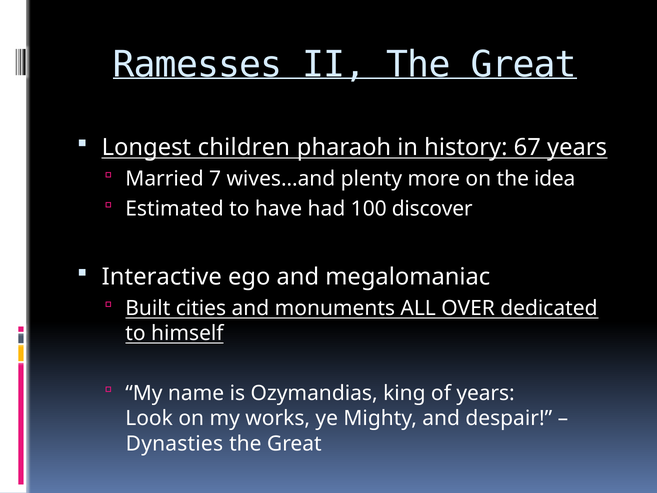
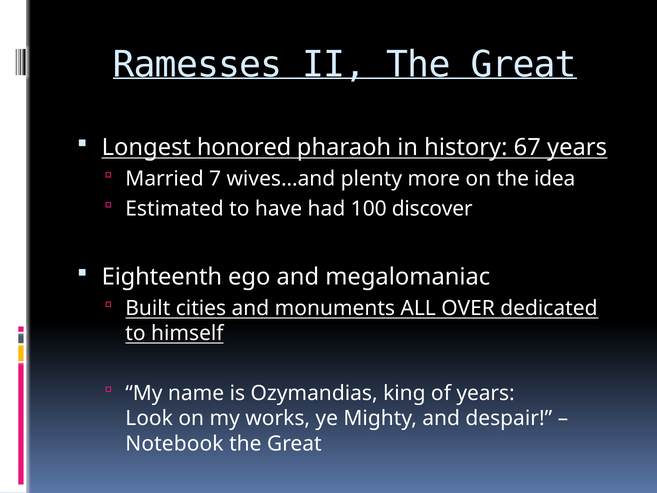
children: children -> honored (244, 147)
Interactive: Interactive -> Eighteenth (162, 277)
Dynasties: Dynasties -> Notebook (174, 443)
